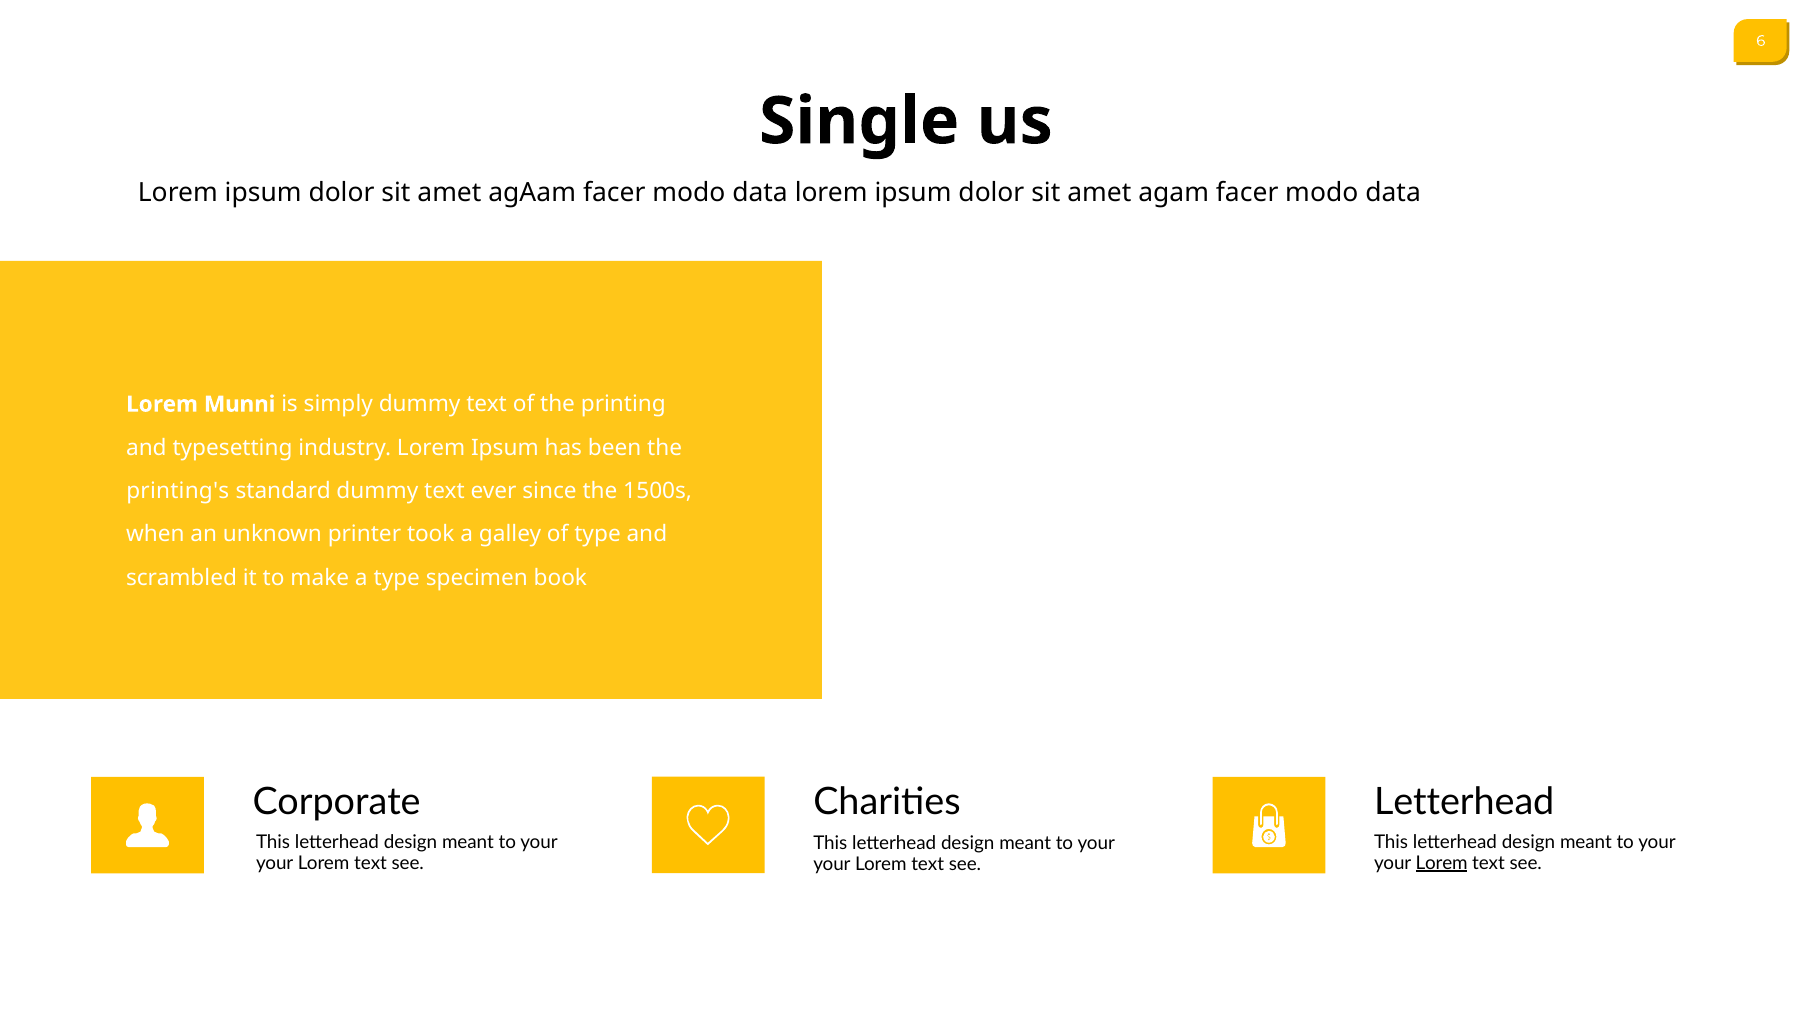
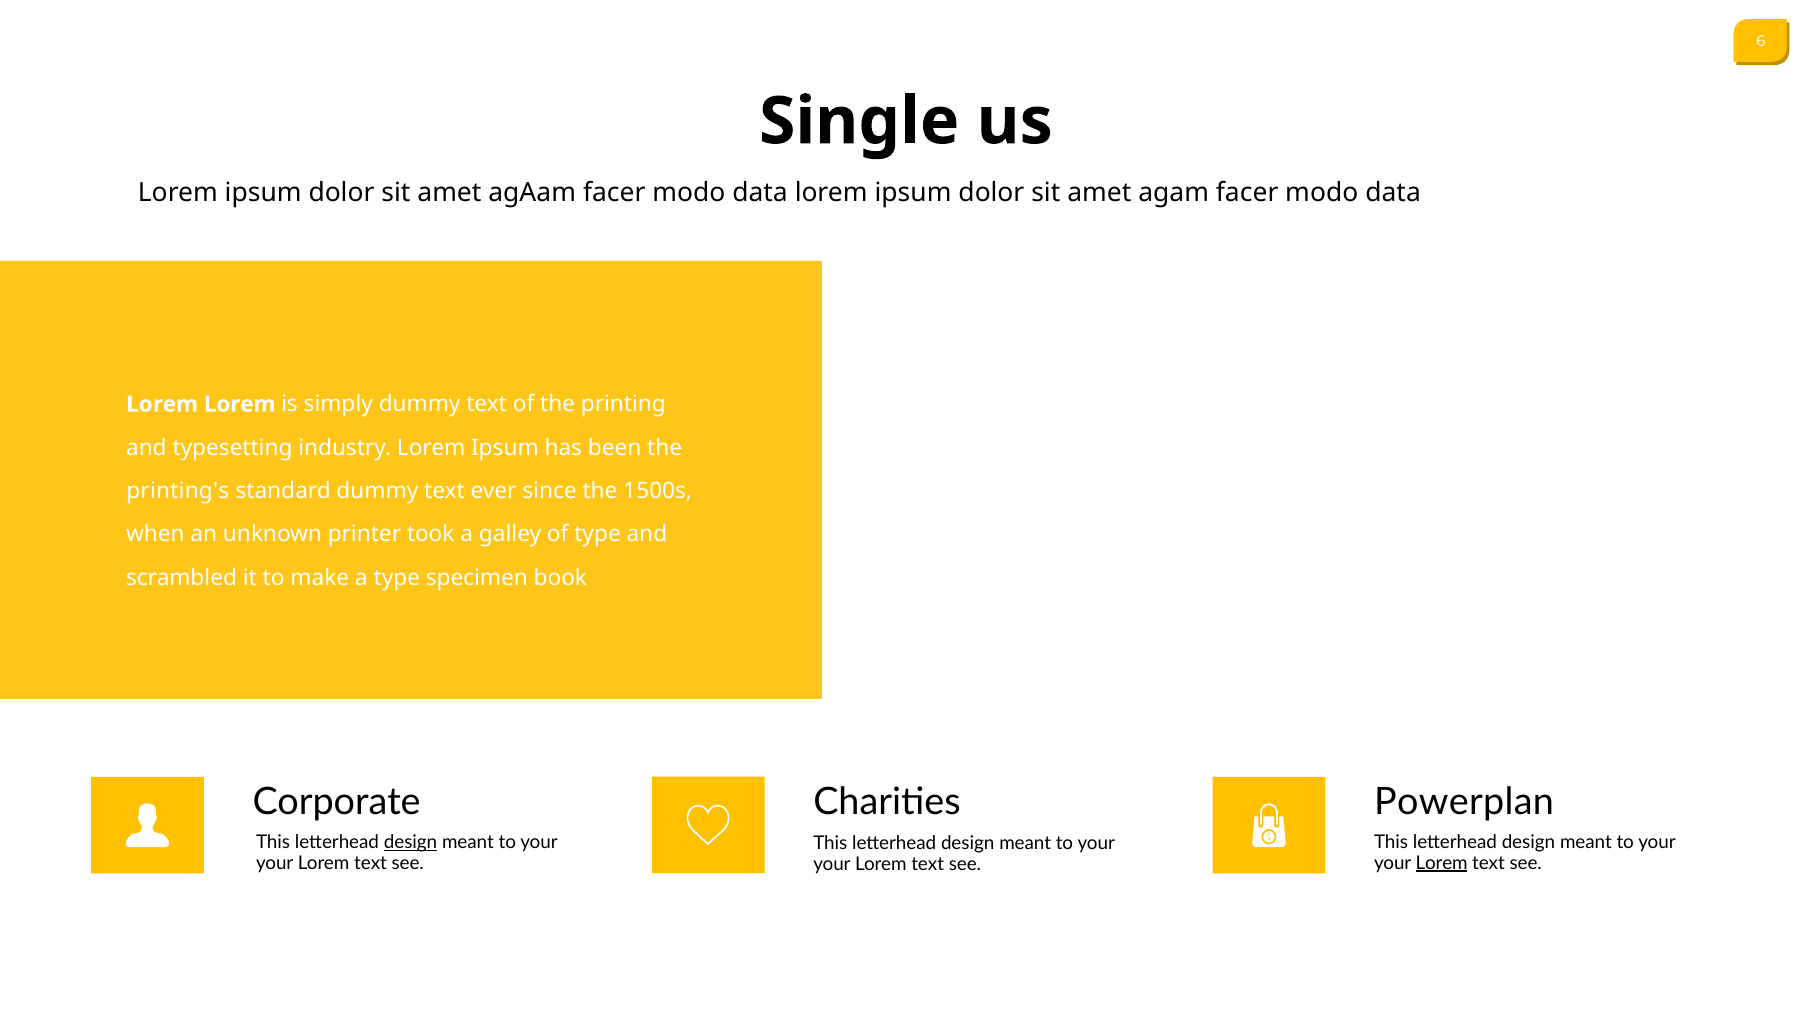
Lorem Munni: Munni -> Lorem (240, 404)
Letterhead: Letterhead -> Powerplan (1464, 802)
design underline: none -> present (411, 842)
